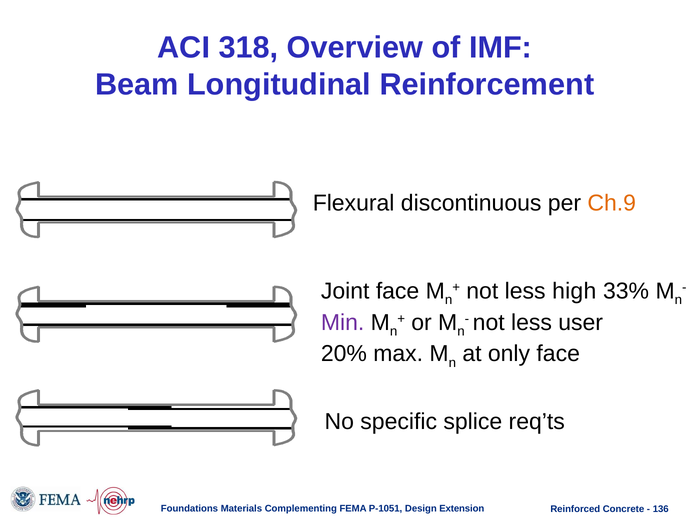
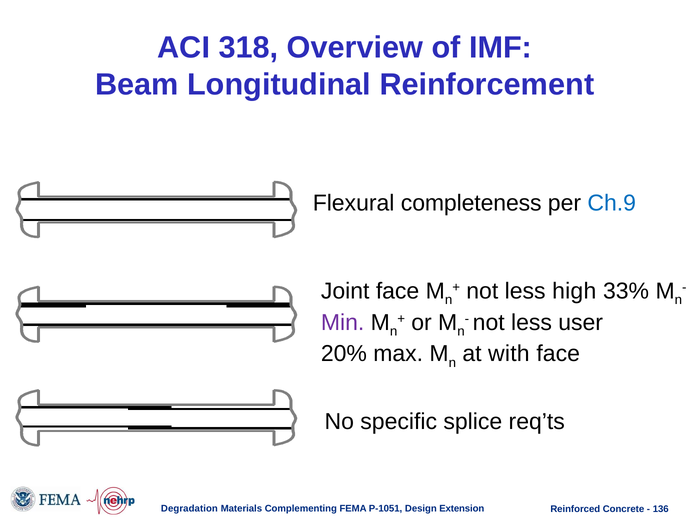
discontinuous: discontinuous -> completeness (471, 203)
Ch.9 colour: orange -> blue (612, 203)
only: only -> with (509, 354)
Foundations: Foundations -> Degradation (189, 508)
